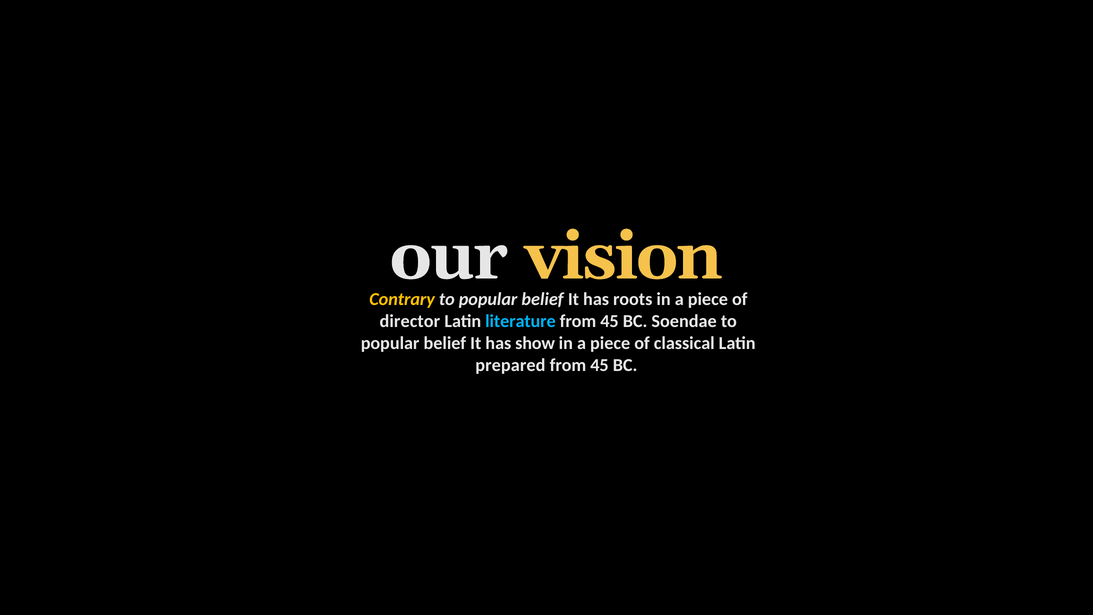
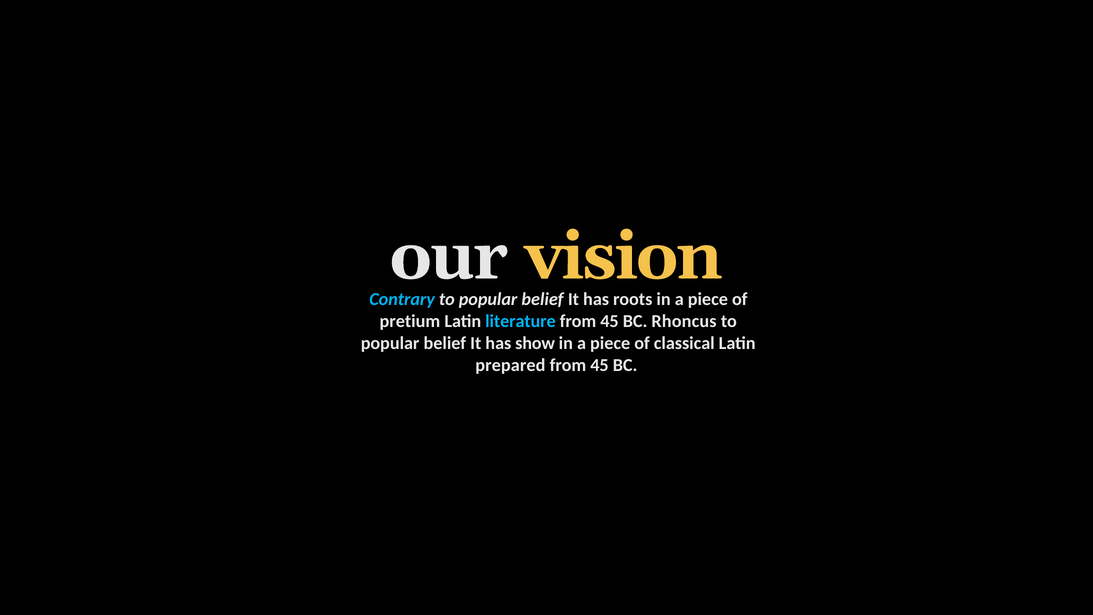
Contrary colour: yellow -> light blue (402, 299)
director: director -> pretium (410, 321)
Soendae: Soendae -> Rhoncus (684, 321)
